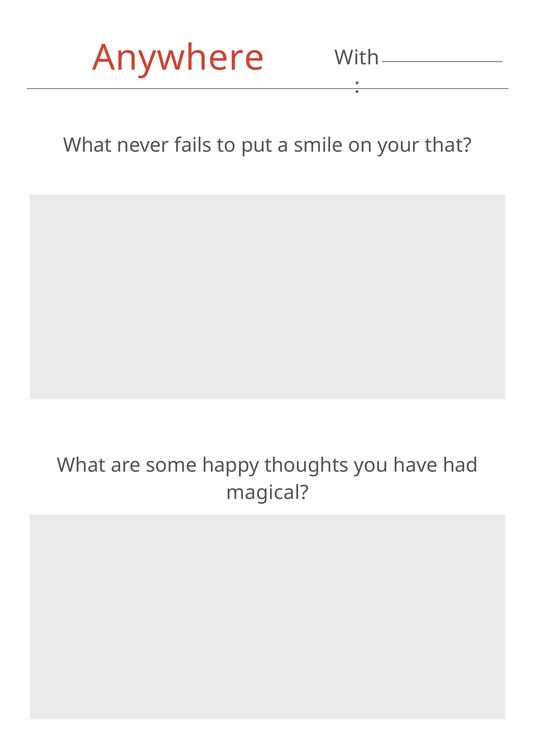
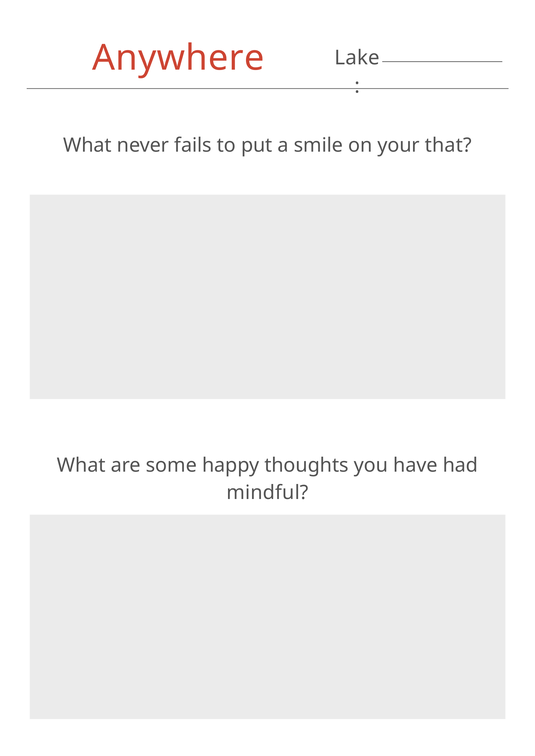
With: With -> Lake (357, 58)
magical: magical -> mindful (268, 494)
